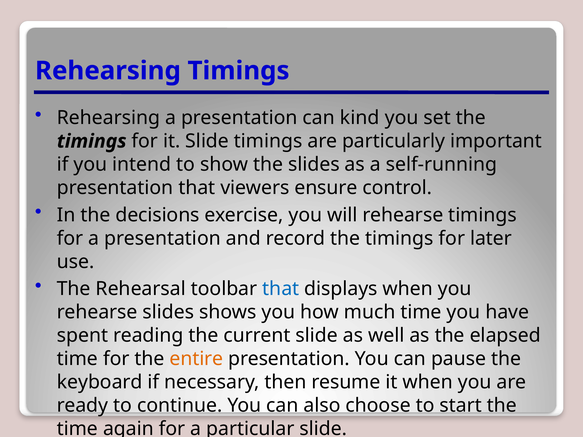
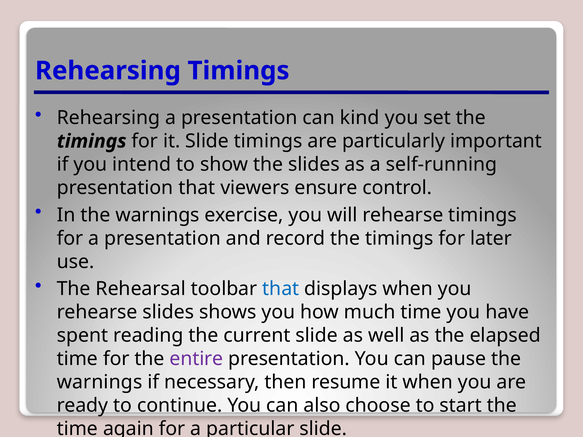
In the decisions: decisions -> warnings (158, 215)
entire colour: orange -> purple (196, 359)
keyboard: keyboard -> warnings (100, 382)
